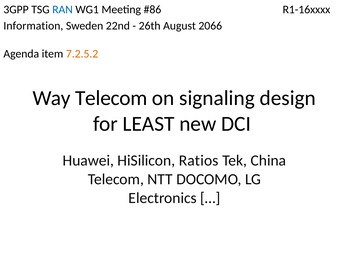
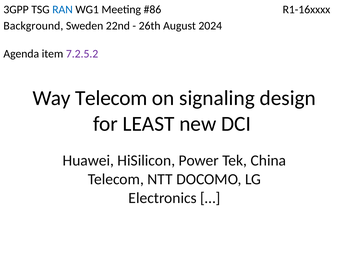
Information: Information -> Background (33, 26)
2066: 2066 -> 2024 (210, 26)
7.2.5.2 colour: orange -> purple (82, 54)
Ratios: Ratios -> Power (199, 160)
